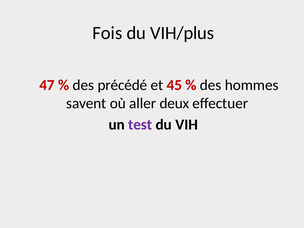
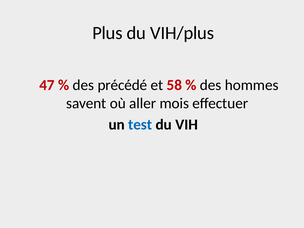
Fois: Fois -> Plus (107, 33)
45: 45 -> 58 (174, 85)
deux: deux -> mois (174, 103)
test colour: purple -> blue (140, 125)
